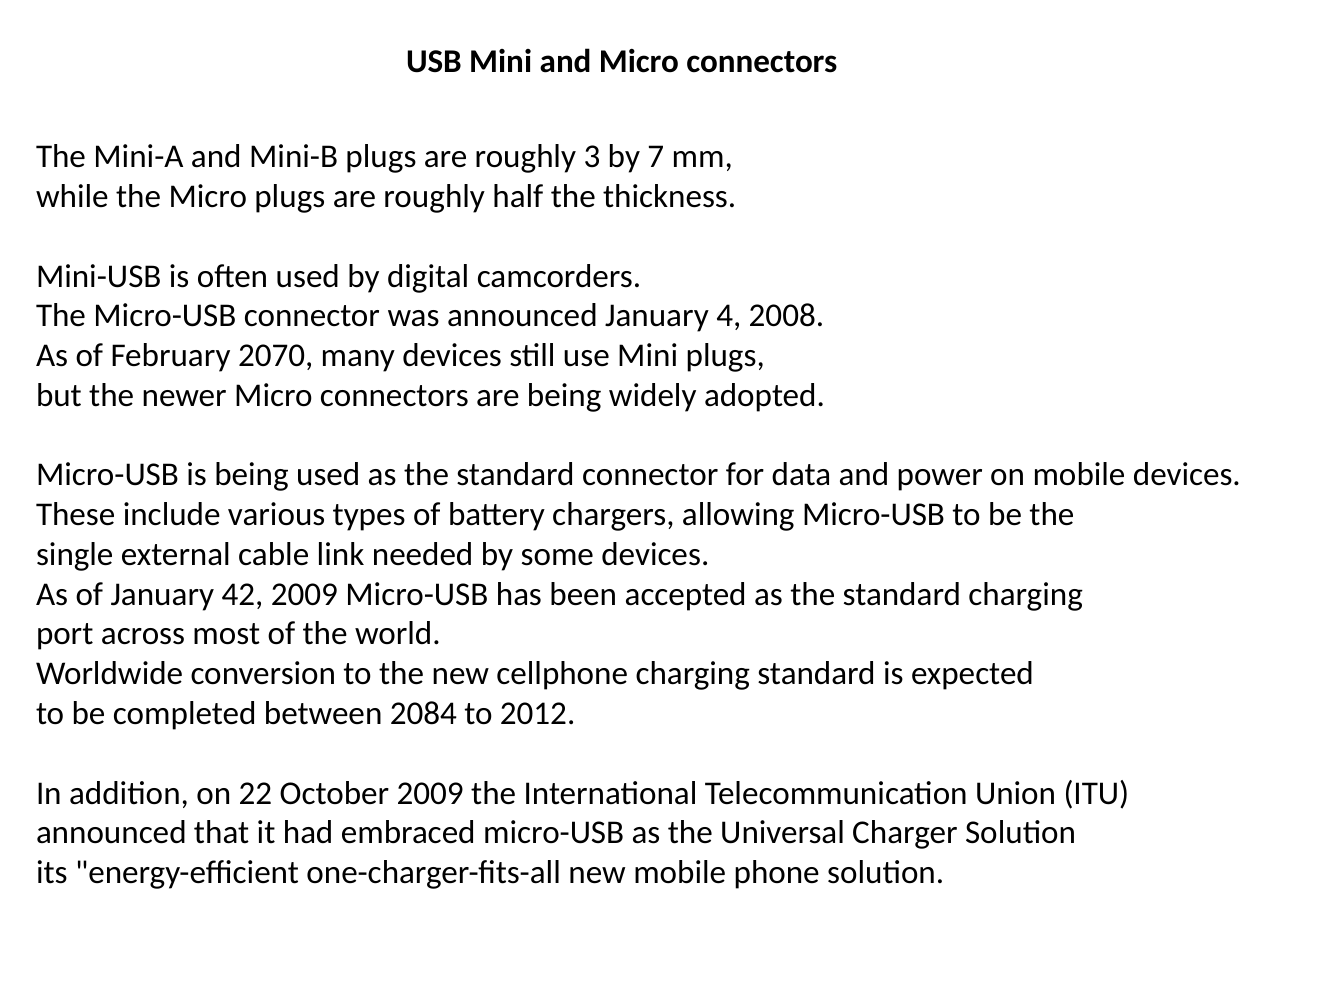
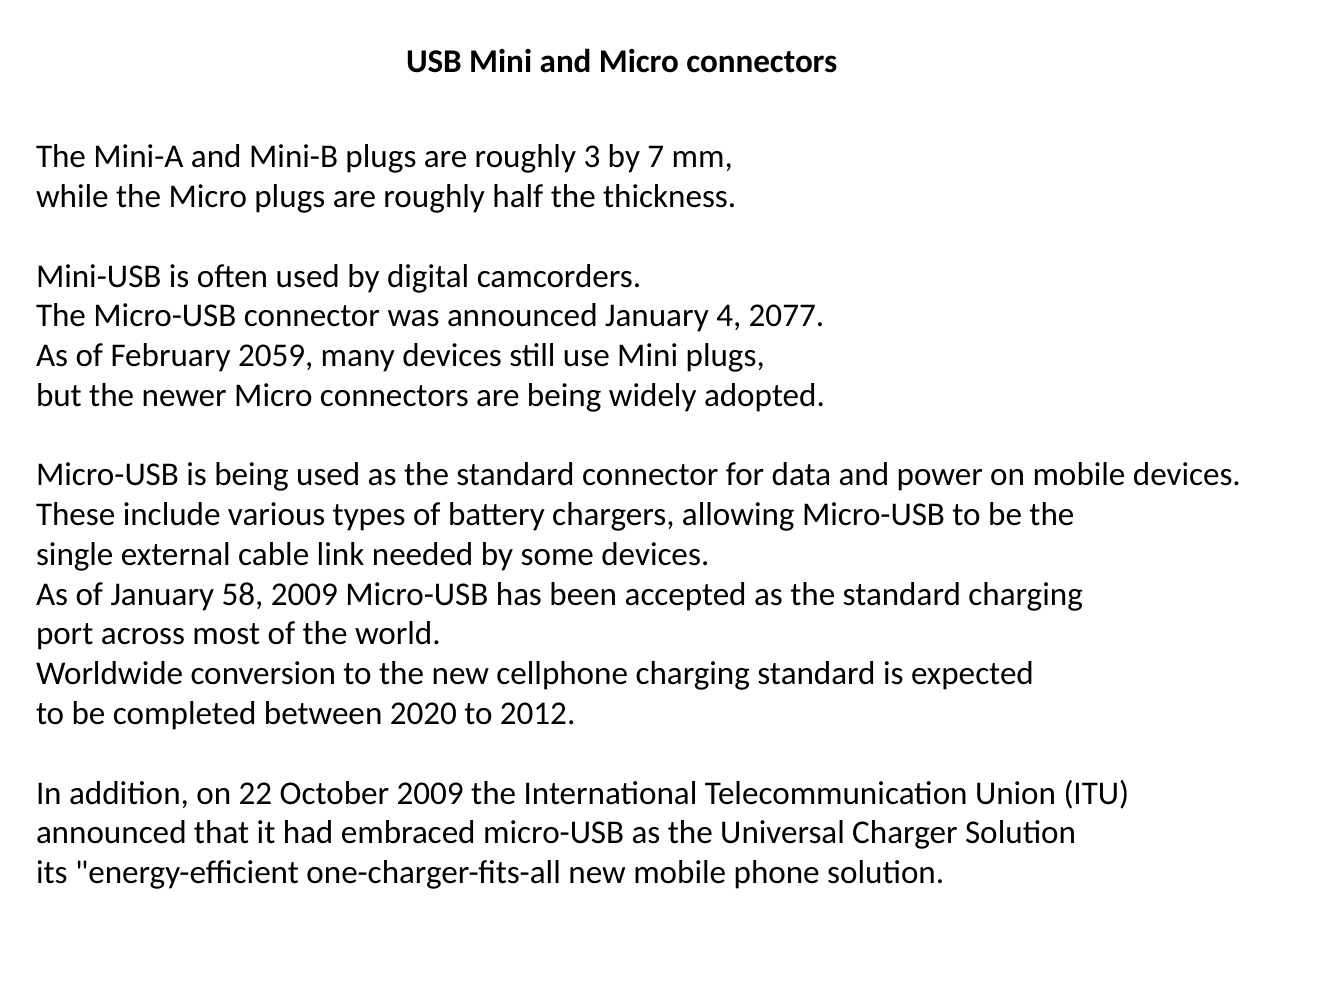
2008: 2008 -> 2077 (786, 316)
2070: 2070 -> 2059 (276, 356)
42: 42 -> 58 (243, 594)
2084: 2084 -> 2020 (423, 713)
